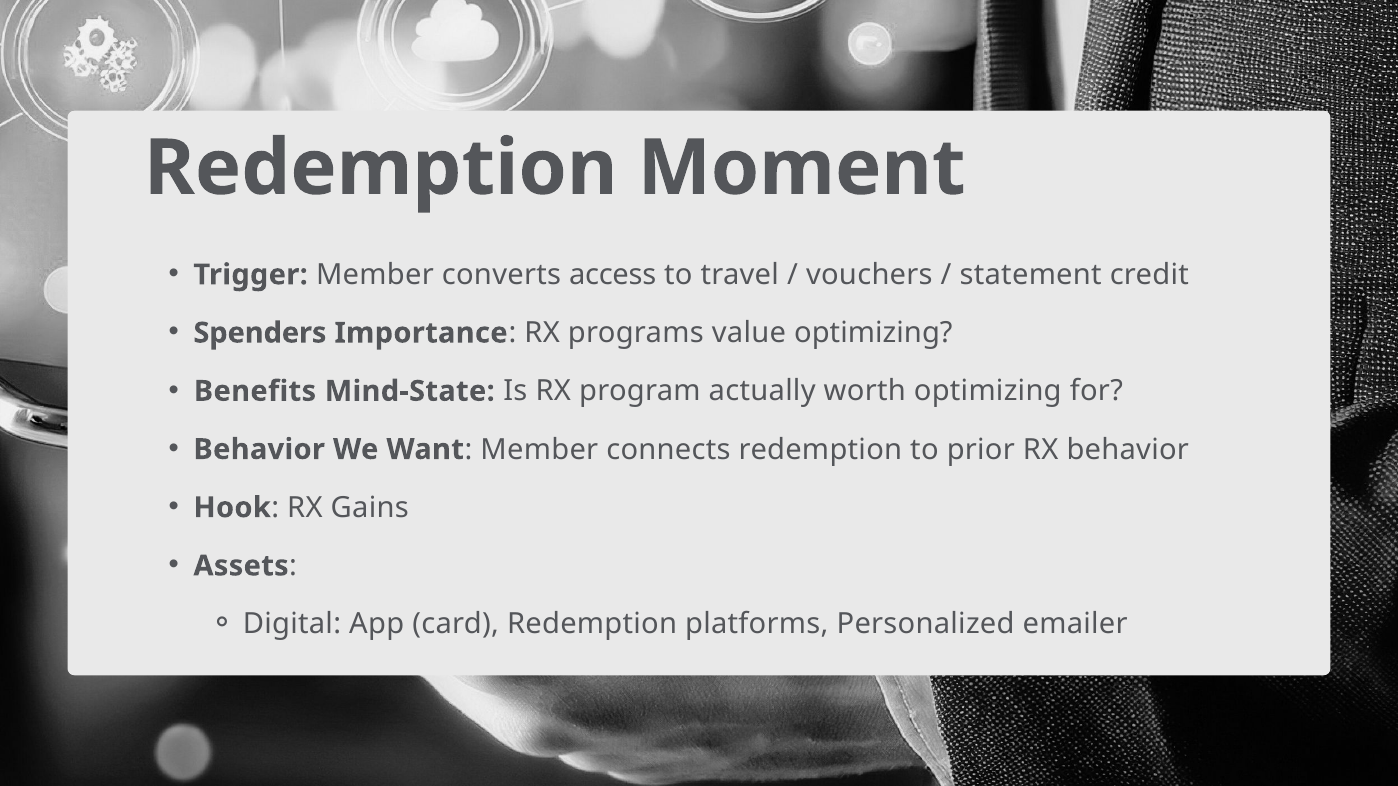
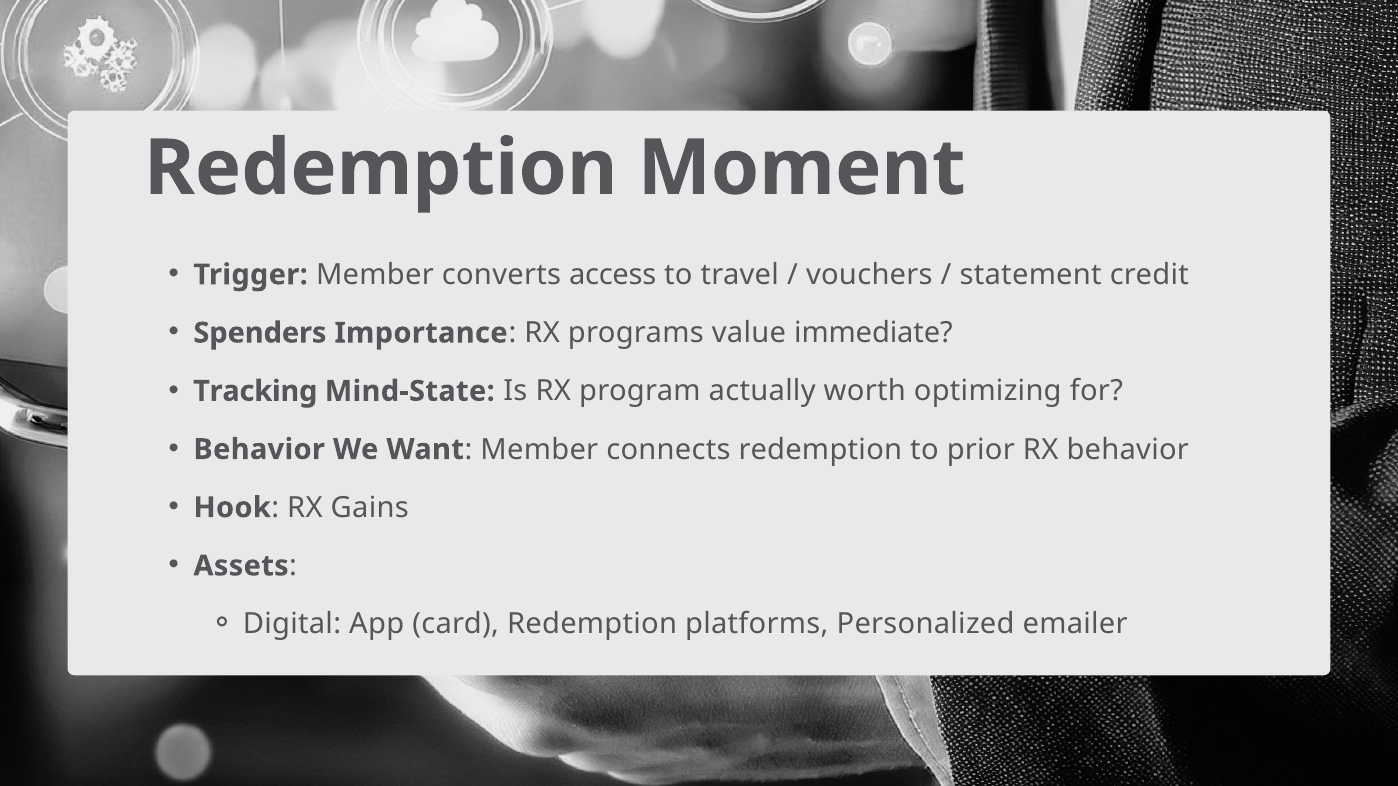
value optimizing: optimizing -> immediate (873, 333)
Benefits: Benefits -> Tracking (255, 391)
